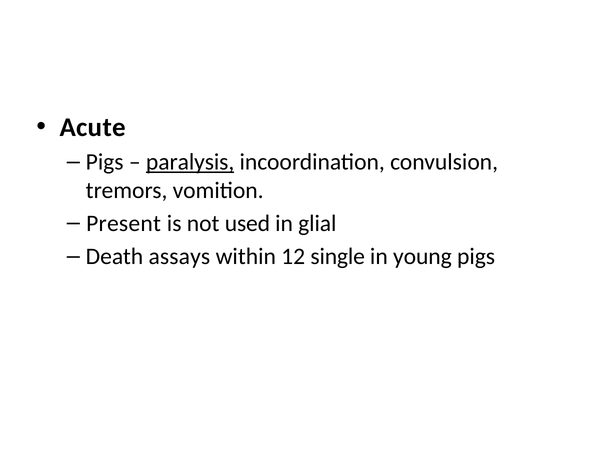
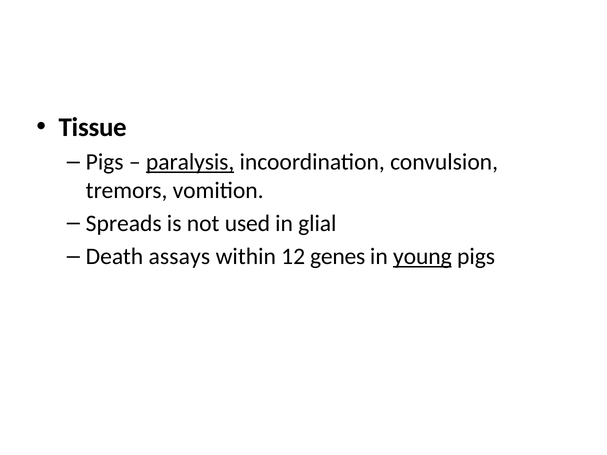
Acute: Acute -> Tissue (93, 127)
Present: Present -> Spreads (124, 224)
single: single -> genes (338, 257)
young underline: none -> present (422, 257)
